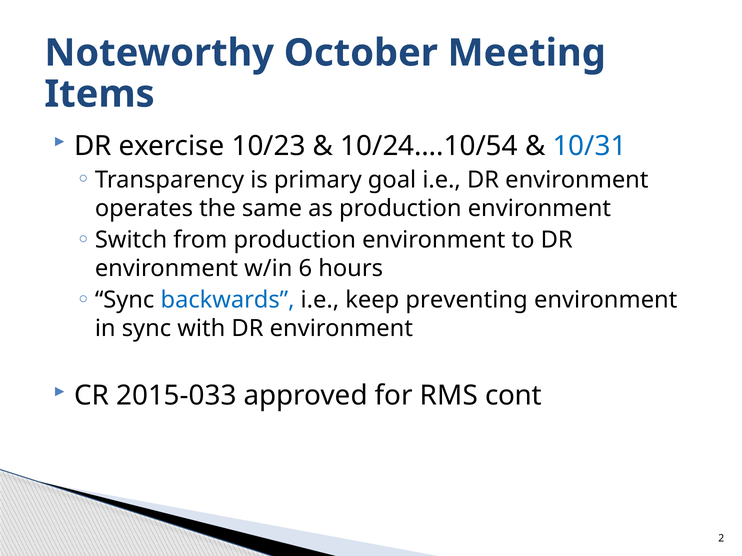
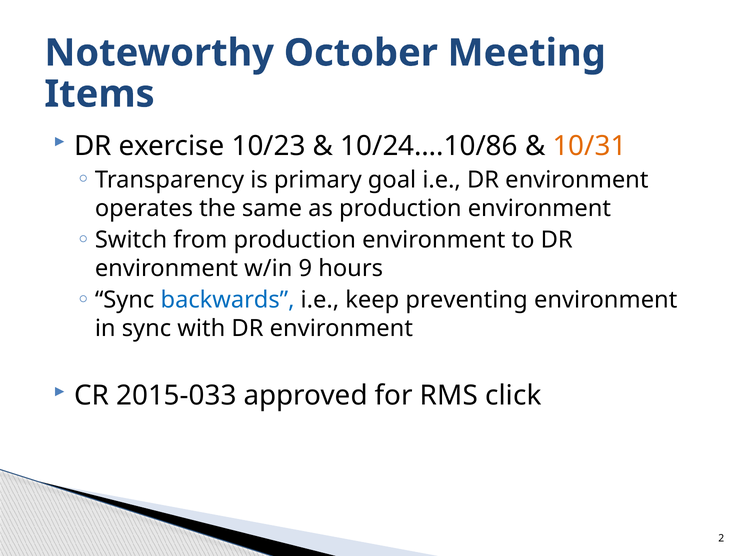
10/24….10/54: 10/24….10/54 -> 10/24….10/86 (429, 146)
10/31 colour: blue -> orange (590, 146)
6: 6 -> 9 (305, 269)
cont: cont -> click (513, 396)
